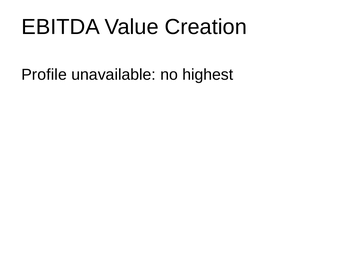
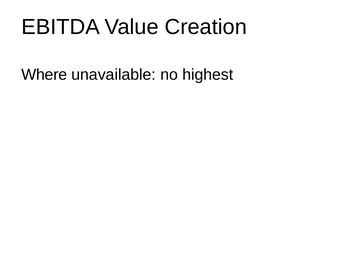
Profile: Profile -> Where (44, 75)
